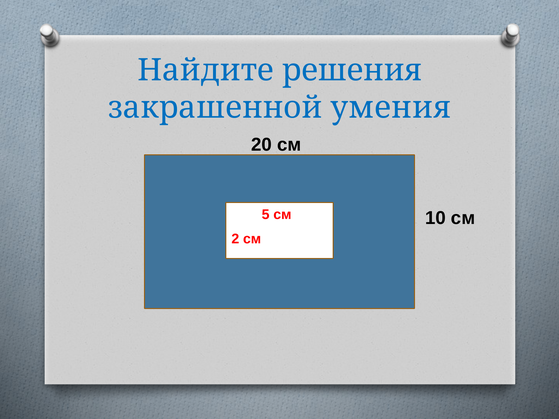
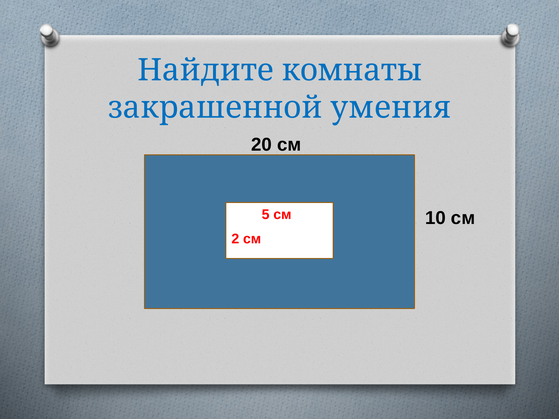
решения: решения -> комнаты (352, 70)
